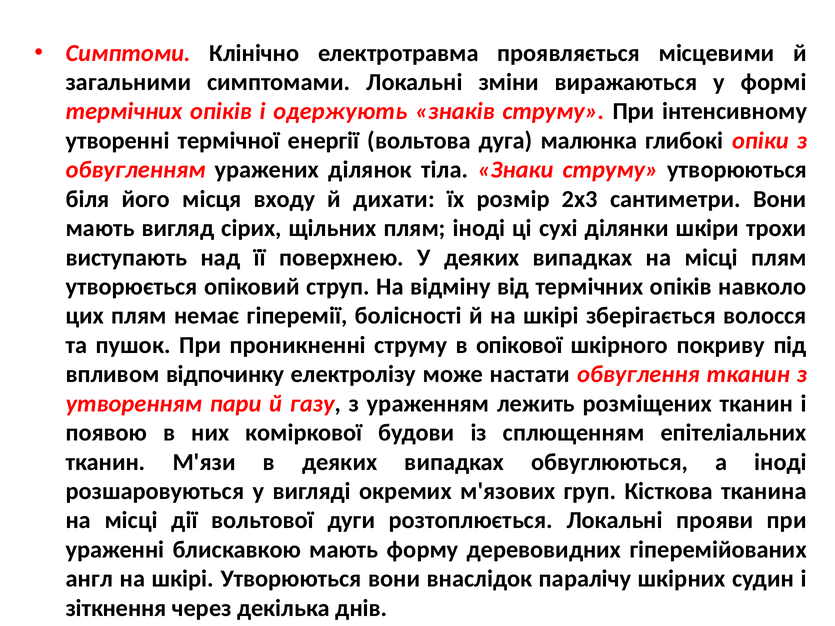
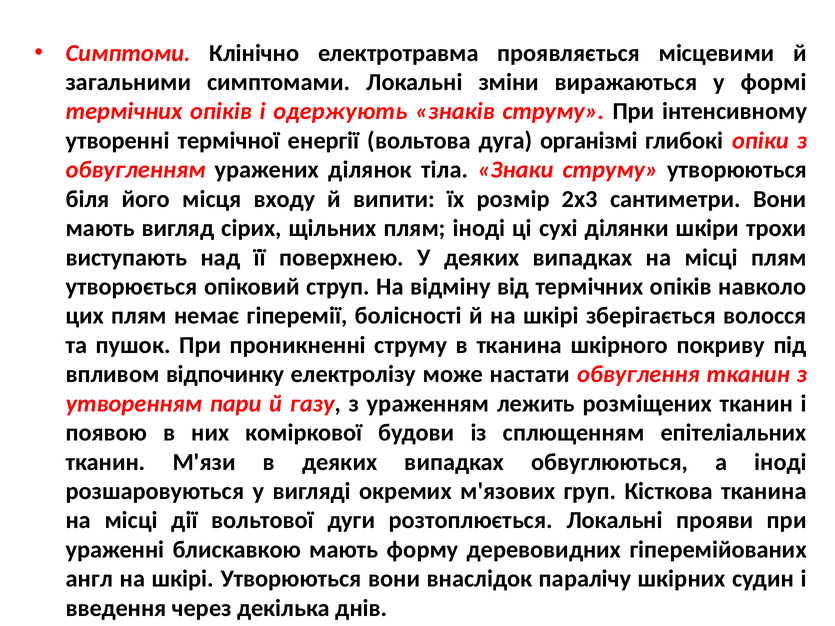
малюнка: малюнка -> організмі (589, 141)
дихати: дихати -> випити (394, 199)
в опікової: опікової -> тканина (519, 345)
зіткнення: зіткнення -> введення (116, 608)
